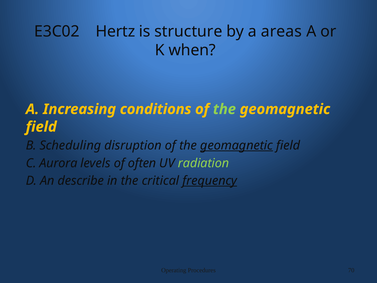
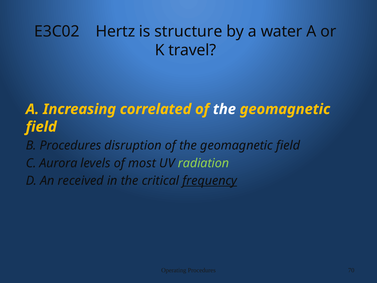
areas: areas -> water (282, 31)
when: when -> travel (192, 50)
conditions: conditions -> correlated (156, 109)
the colour: light green -> white (224, 109)
B Scheduling: Scheduling -> Procedures (70, 145)
geomagnetic underline: present -> none (237, 145)
often: often -> most (142, 163)
describe: describe -> received (81, 181)
